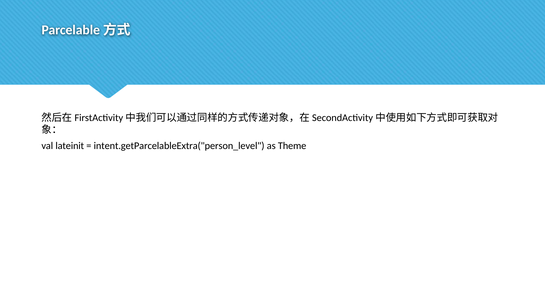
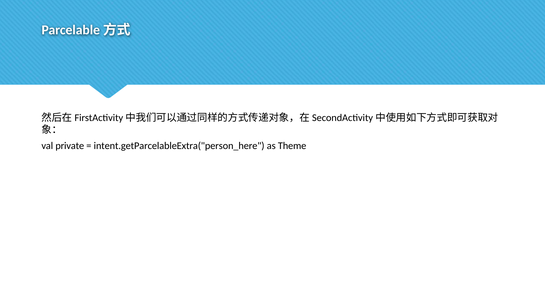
lateinit: lateinit -> private (70, 146)
intent.getParcelableExtra("person_level: intent.getParcelableExtra("person_level -> intent.getParcelableExtra("person_here (179, 146)
